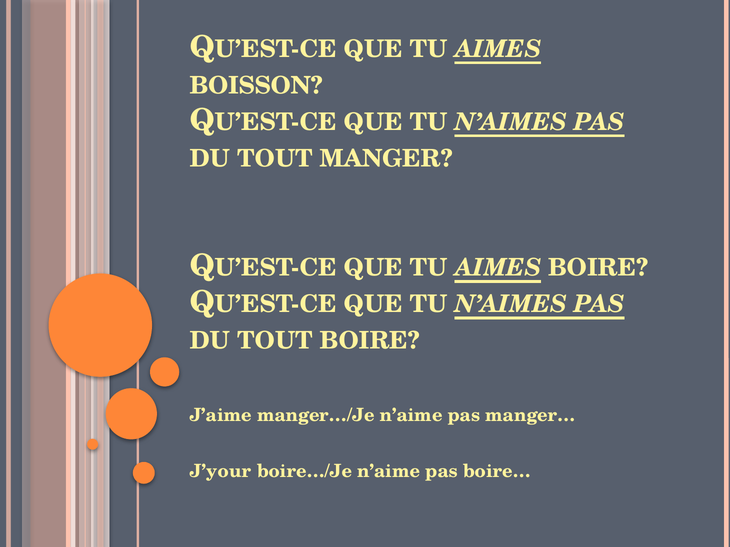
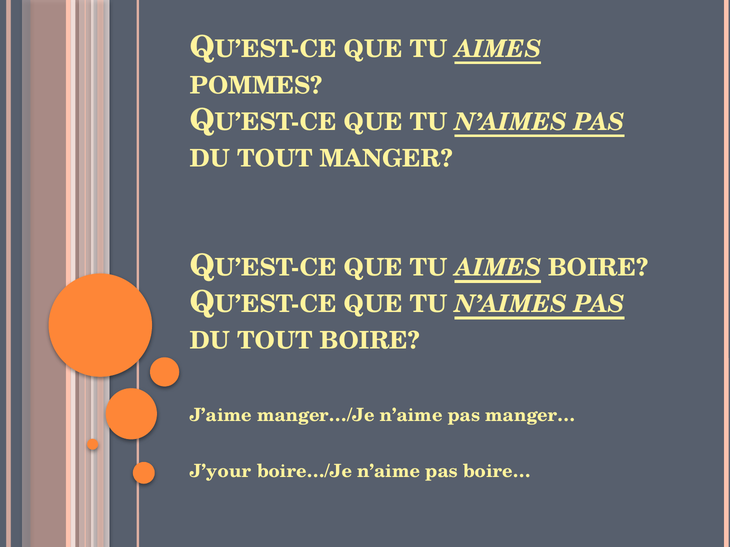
BOISSON: BOISSON -> POMMES (256, 86)
